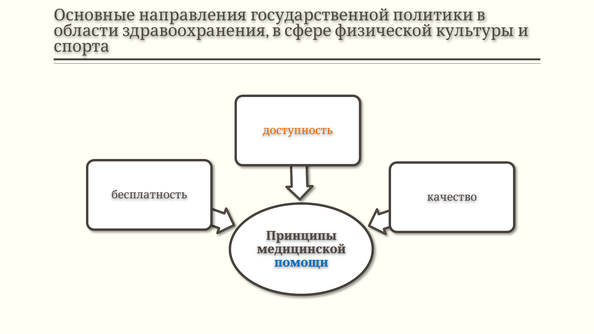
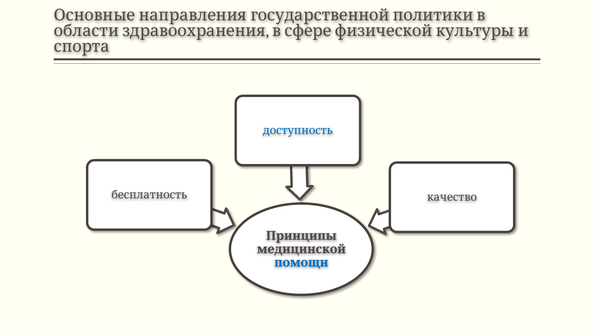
доступность colour: orange -> blue (298, 131)
